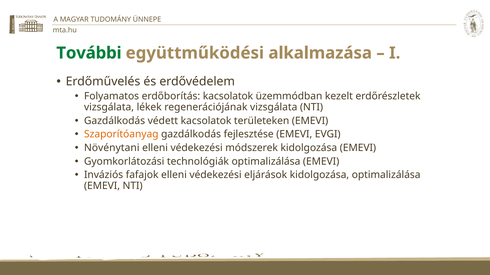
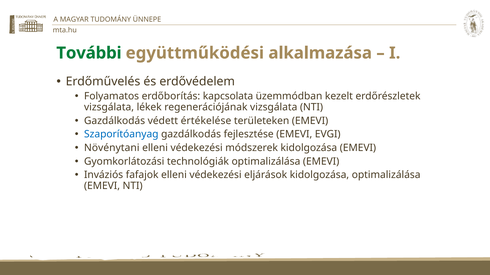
erdőborítás kacsolatok: kacsolatok -> kapcsolata (228, 96)
védett kacsolatok: kacsolatok -> értékelése (206, 121)
Szaporítóanyag colour: orange -> blue (121, 135)
